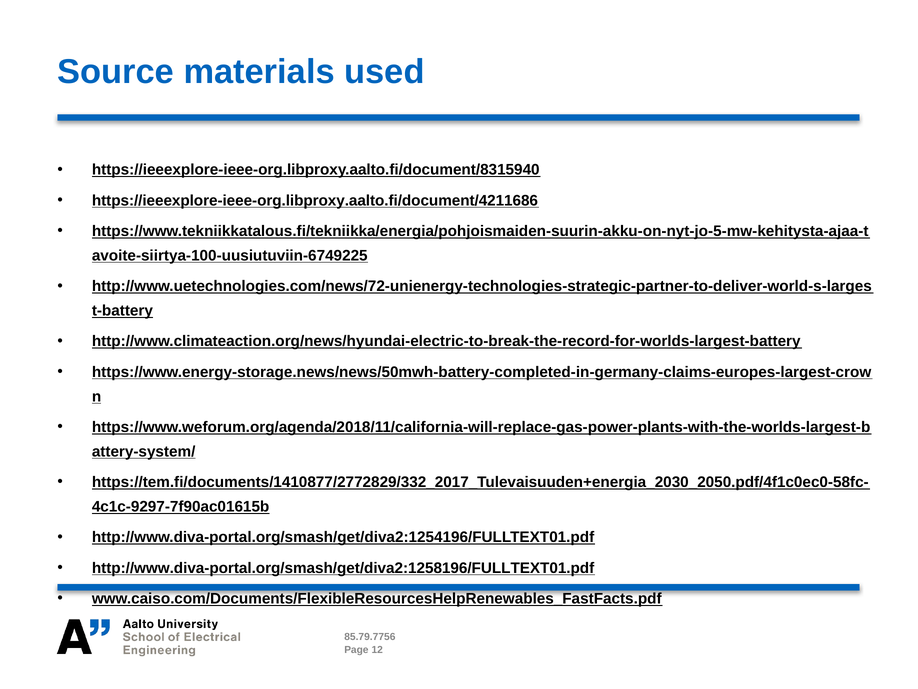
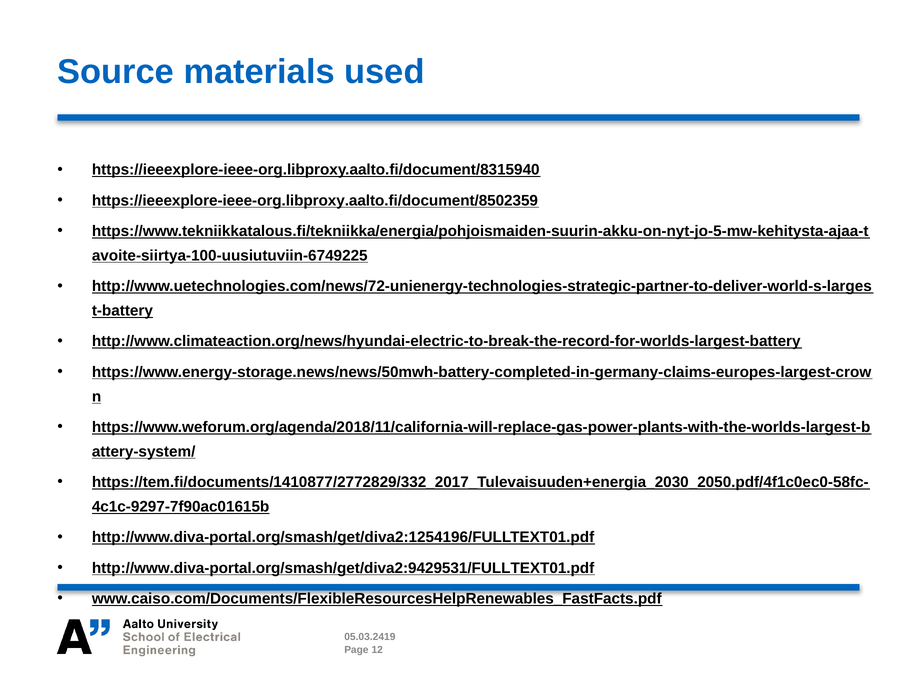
https://ieeexplore-ieee-org.libproxy.aalto.fi/document/4211686: https://ieeexplore-ieee-org.libproxy.aalto.fi/document/4211686 -> https://ieeexplore-ieee-org.libproxy.aalto.fi/document/8502359 (315, 200)
http://www.diva-portal.org/smash/get/diva2:1258196/FULLTEXT01.pdf: http://www.diva-portal.org/smash/get/diva2:1258196/FULLTEXT01.pdf -> http://www.diva-portal.org/smash/get/diva2:9429531/FULLTEXT01.pdf (343, 568)
85.79.7756: 85.79.7756 -> 05.03.2419 (370, 637)
